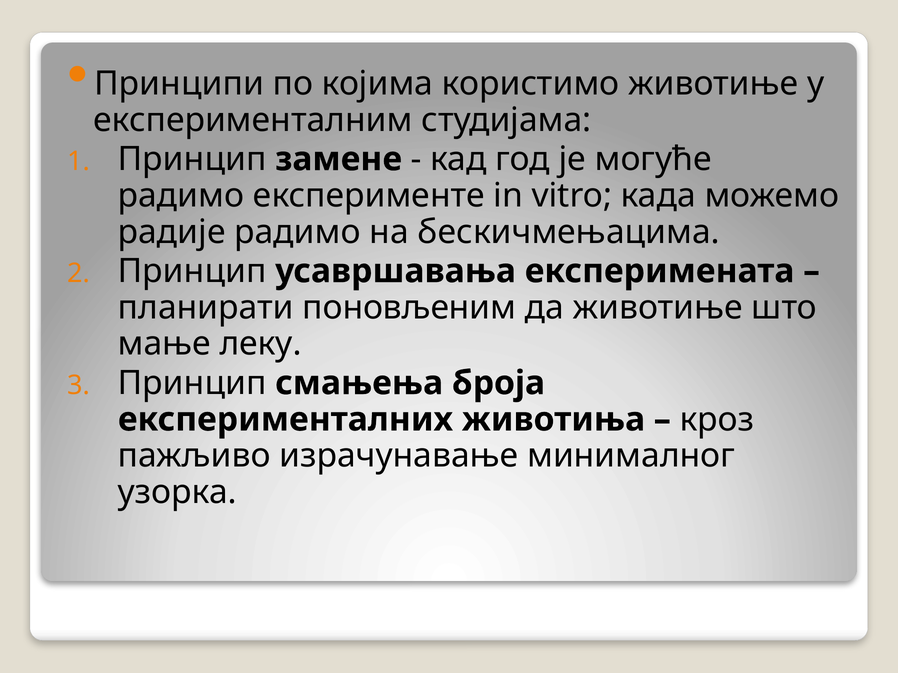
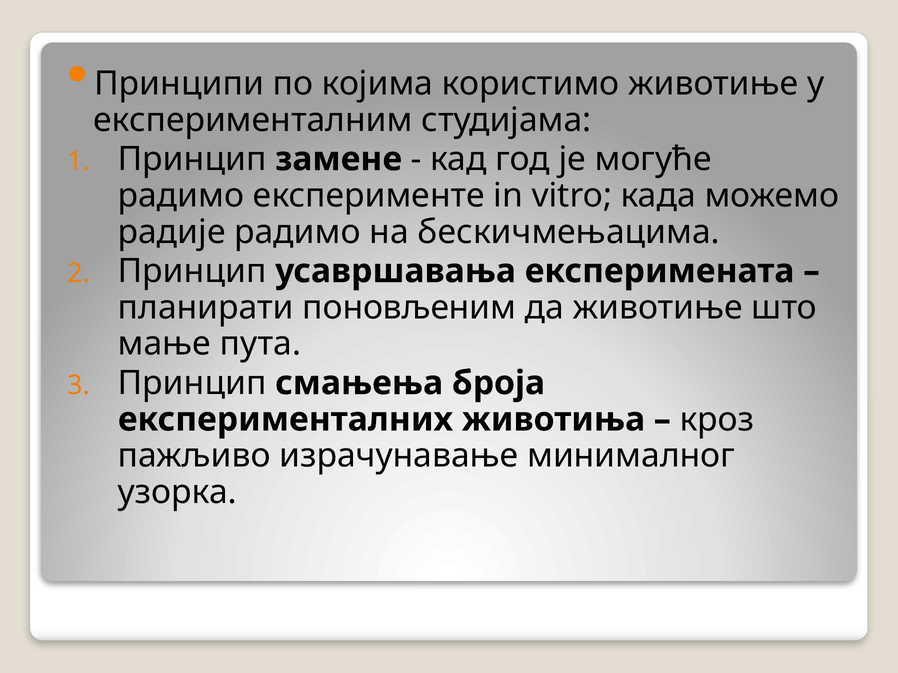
леку: леку -> пута (260, 344)
